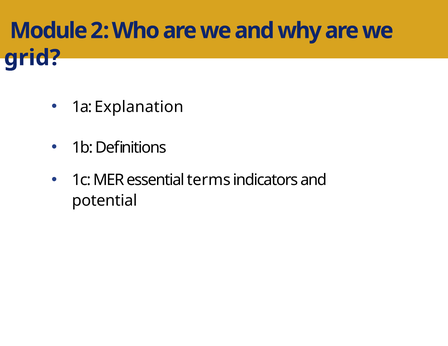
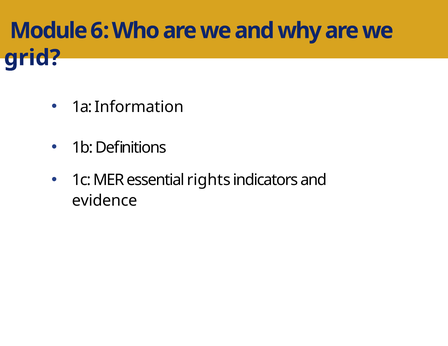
2: 2 -> 6 (100, 31)
Explanation: Explanation -> Information (139, 107)
terms: terms -> rights (209, 180)
potential: potential -> evidence (105, 201)
